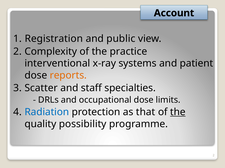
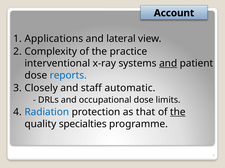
Registration: Registration -> Applications (54, 39)
public: public -> lateral (121, 39)
and underline: none -> present (168, 64)
reports colour: orange -> blue (68, 76)
Scatter: Scatter -> Closely (41, 88)
specialties: specialties -> automatic (130, 88)
possibility: possibility -> specialties (83, 124)
